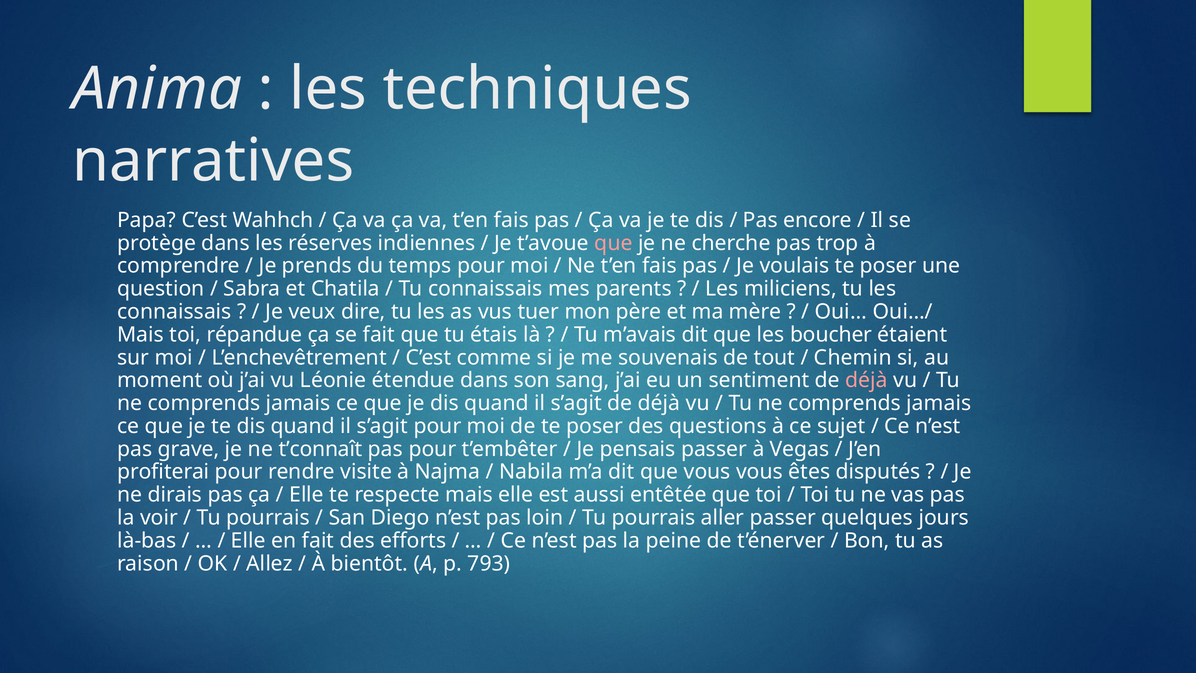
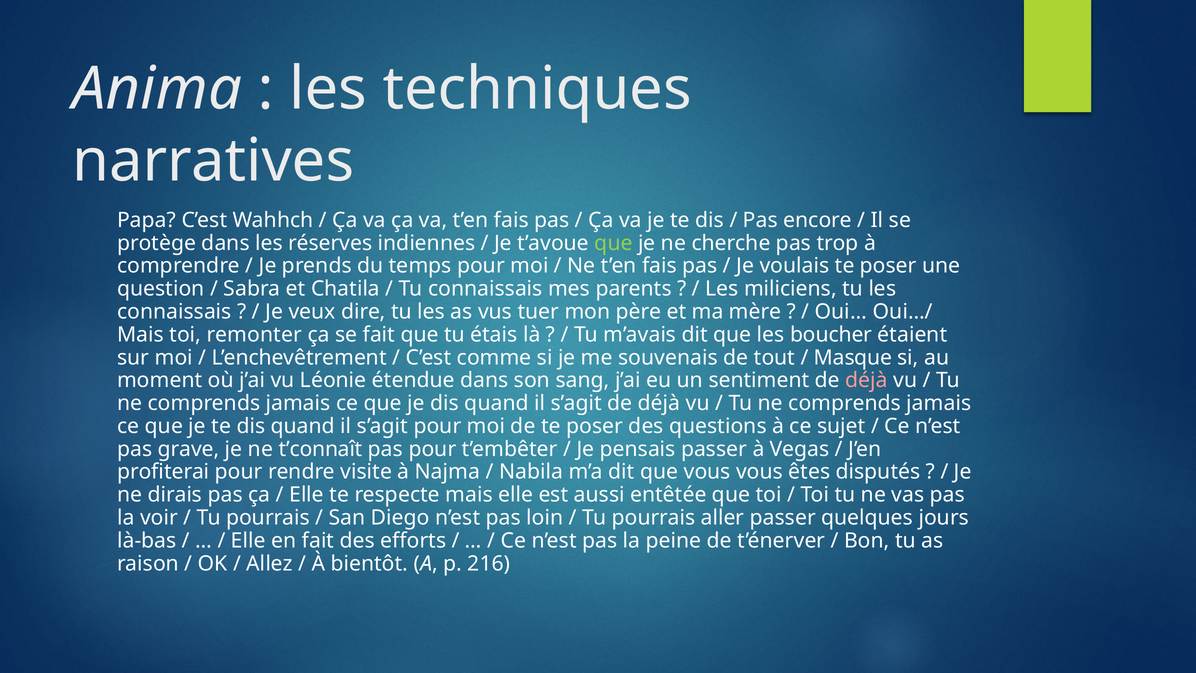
que colour: pink -> light green (614, 243)
répandue: répandue -> remonter (254, 334)
Chemin: Chemin -> Masque (853, 357)
793: 793 -> 216 (489, 563)
